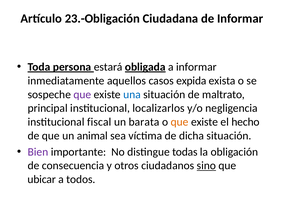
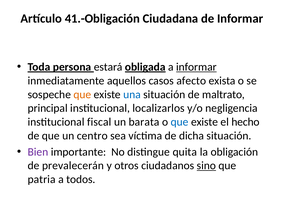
23.-Obligación: 23.-Obligación -> 41.-Obligación (102, 19)
informar underline: none -> present (196, 67)
expida: expida -> afecto (191, 81)
que colour: purple -> orange (82, 94)
que colour: orange -> blue (180, 122)
animal: animal -> centro (92, 136)
todas: todas -> quita (185, 152)
consecuencia: consecuencia -> prevalecerán (73, 166)
ubicar: ubicar -> patria (42, 179)
